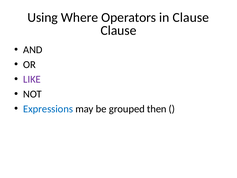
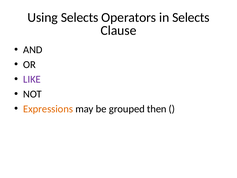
Using Where: Where -> Selects (80, 17)
in Clause: Clause -> Selects (191, 17)
Expressions colour: blue -> orange (48, 109)
